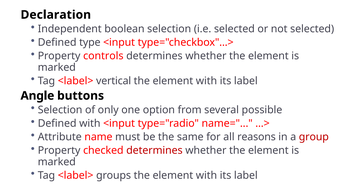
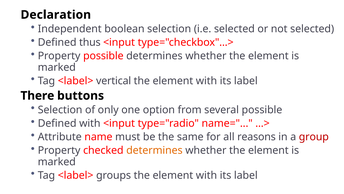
type: type -> thus (90, 42)
Property controls: controls -> possible (103, 56)
Angle: Angle -> There (37, 95)
determines colour: red -> orange (154, 150)
